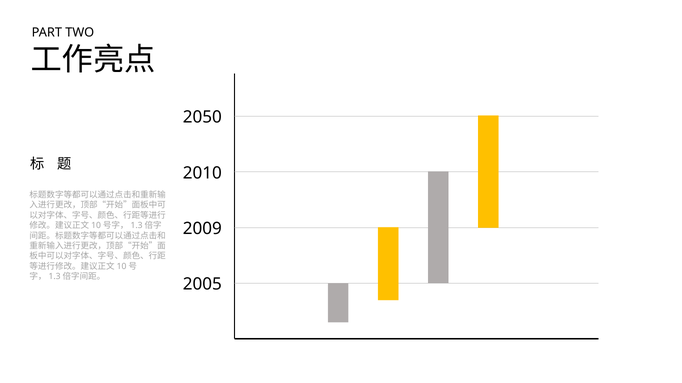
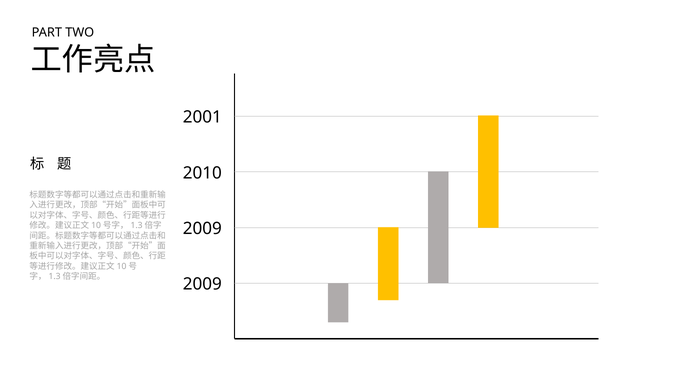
2050: 2050 -> 2001 (202, 118)
2005: 2005 -> 2009 (202, 285)
